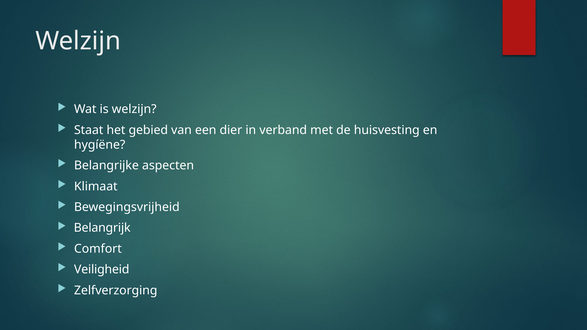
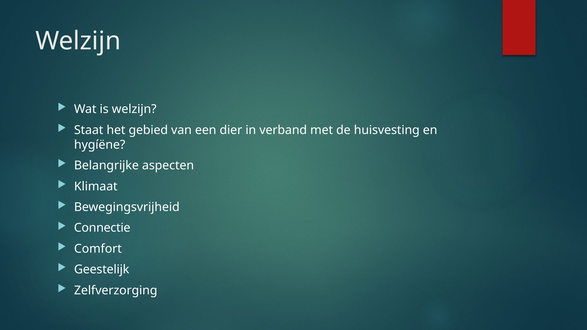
Belangrijk: Belangrijk -> Connectie (102, 228)
Veiligheid: Veiligheid -> Geestelijk (102, 270)
